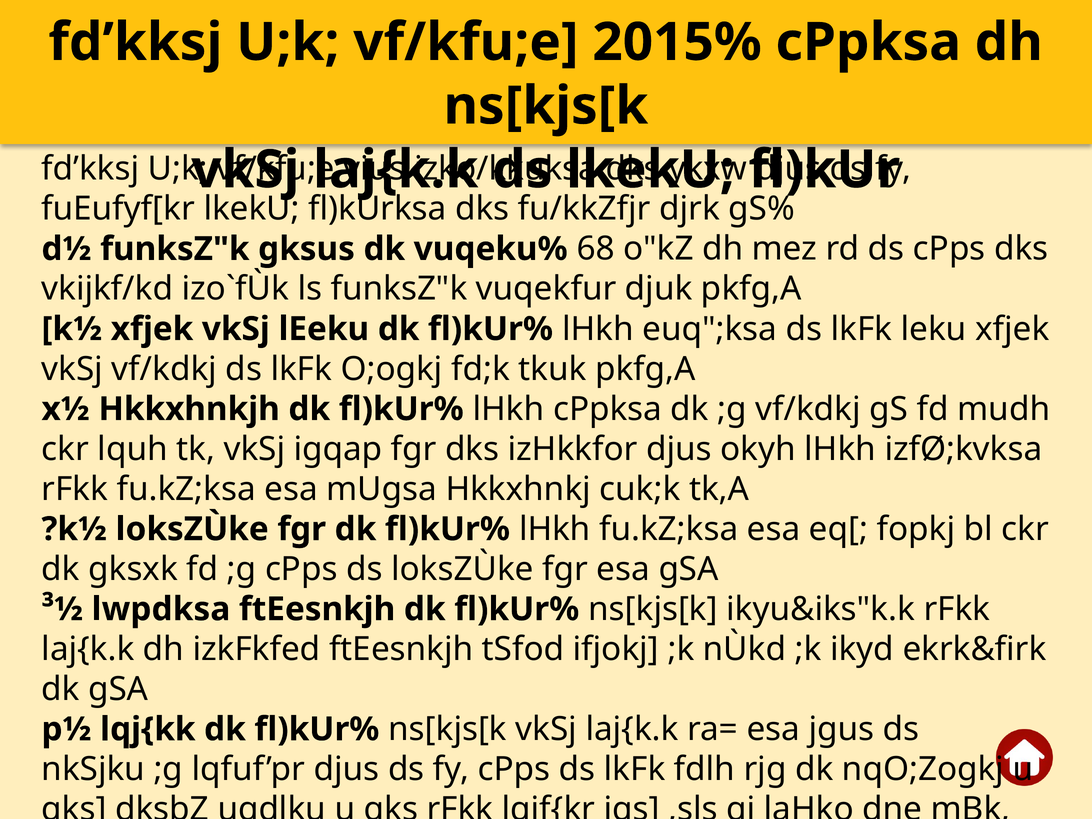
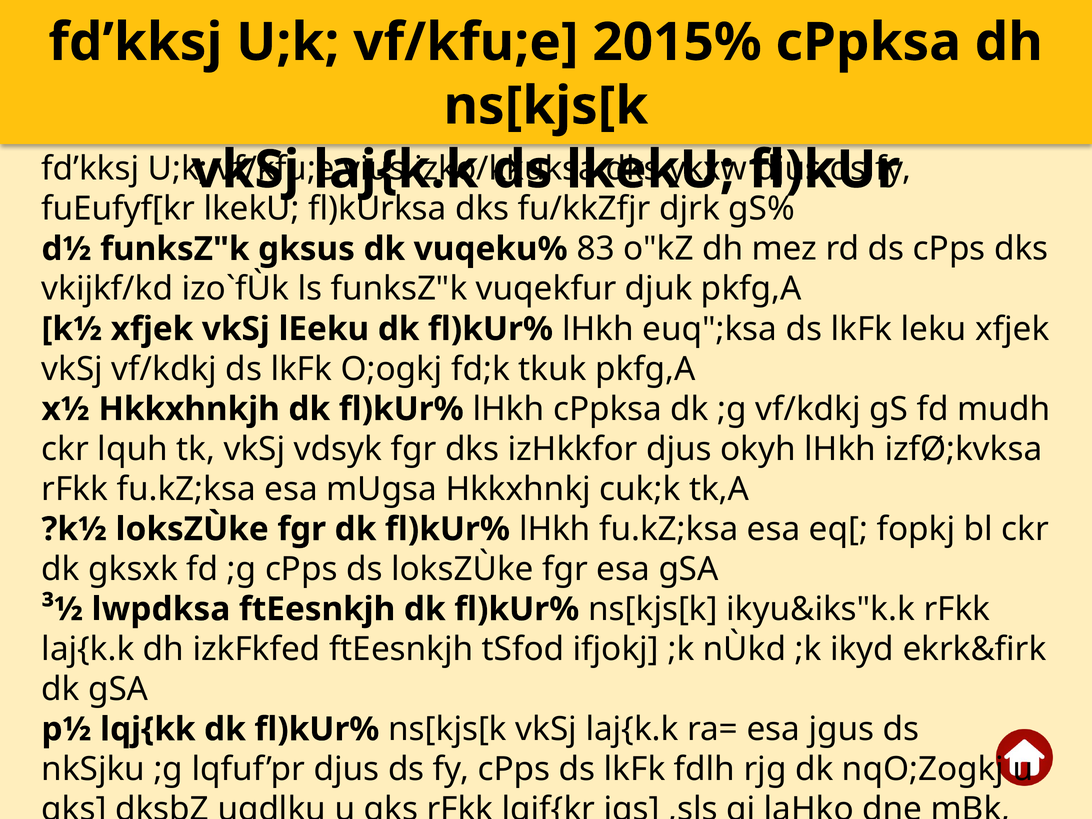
68: 68 -> 83 (596, 249)
igqap: igqap -> vdsyk (338, 449)
